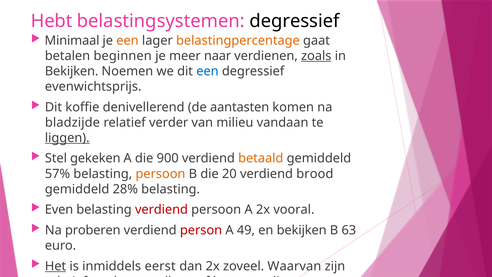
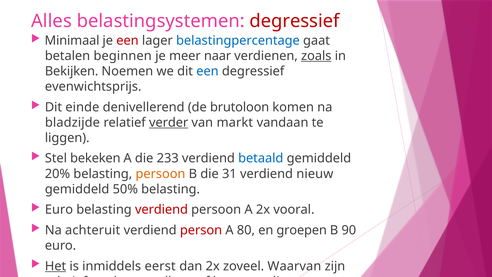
Hebt: Hebt -> Alles (51, 21)
degressief colour: black -> red (295, 21)
een colour: orange -> red (127, 40)
belastingpercentage colour: orange -> blue (238, 40)
koffie: koffie -> einde (82, 107)
aantasten: aantasten -> brutoloon (240, 107)
verder underline: none -> present (169, 122)
milieu: milieu -> markt (235, 122)
liggen underline: present -> none (67, 138)
gekeken: gekeken -> bekeken (95, 158)
900: 900 -> 233 (168, 158)
betaald colour: orange -> blue (261, 158)
57%: 57% -> 20% (57, 174)
20: 20 -> 31 (229, 174)
brood: brood -> nieuw (315, 174)
28%: 28% -> 50% (125, 189)
Even: Even -> Euro (59, 209)
proberen: proberen -> achteruit (93, 230)
49: 49 -> 80 (246, 230)
en bekijken: bekijken -> groepen (302, 230)
63: 63 -> 90 (349, 230)
